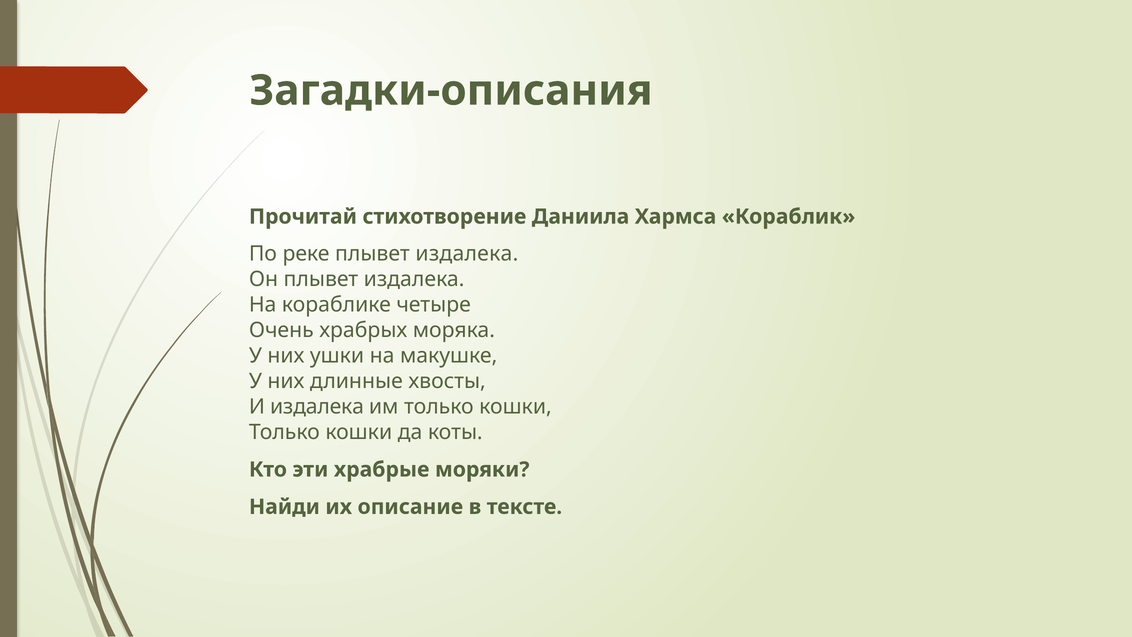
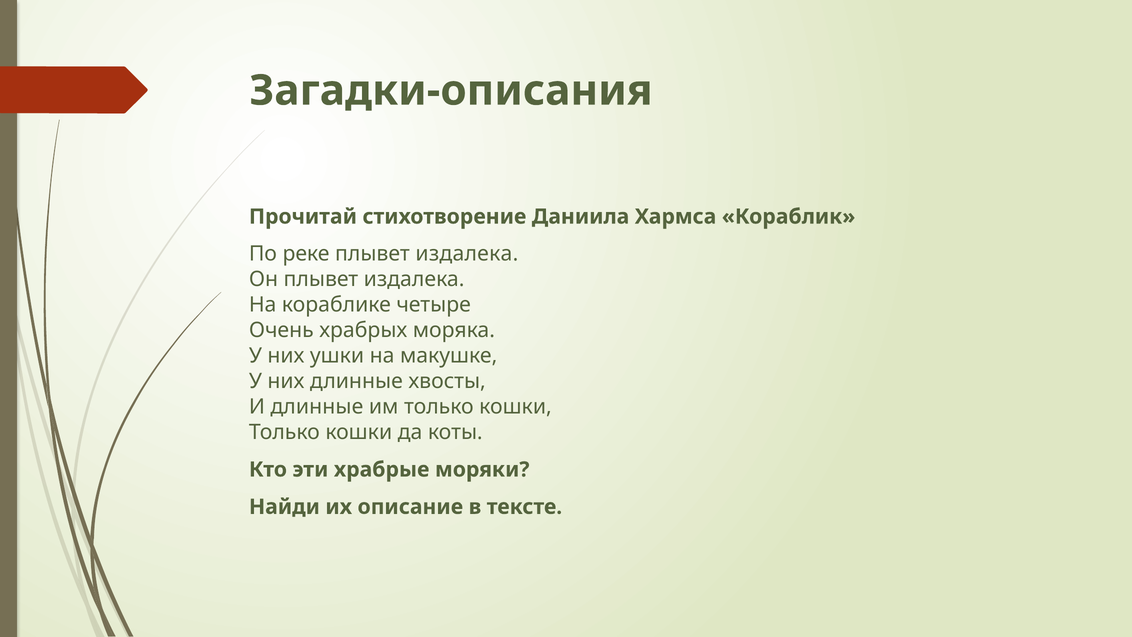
И издалека: издалека -> длинные (317, 407)
